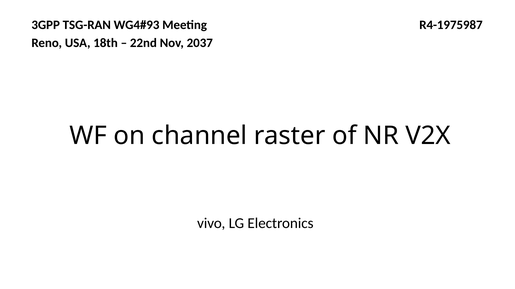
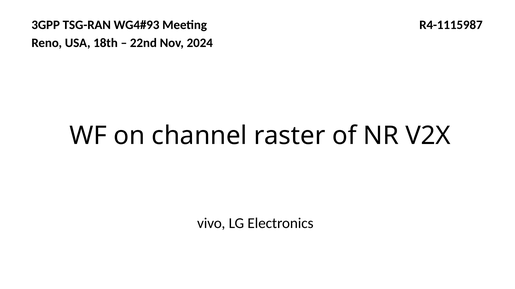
R4-1975987: R4-1975987 -> R4-1115987 (451, 25)
2037: 2037 -> 2024 (200, 43)
